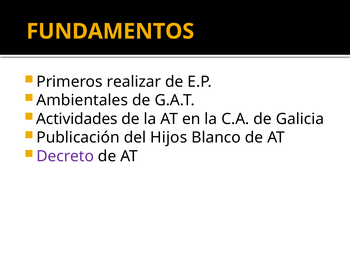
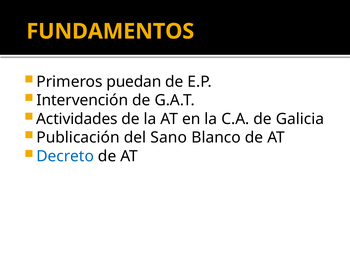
realizar: realizar -> puedan (134, 82)
Ambientales: Ambientales -> Intervención (82, 101)
Hijos: Hijos -> Sano (169, 138)
Decreto colour: purple -> blue (65, 157)
